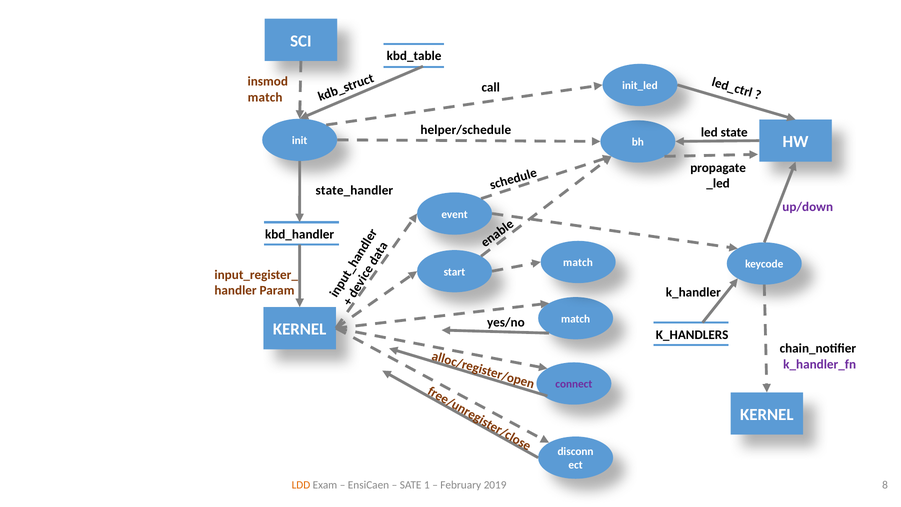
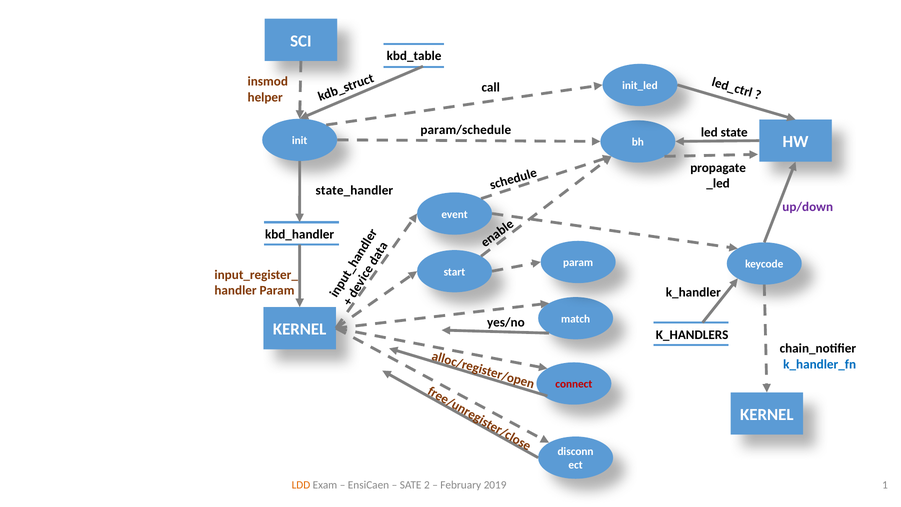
match: match -> helper (265, 97)
helper/schedule: helper/schedule -> param/schedule (466, 130)
match: match -> param (578, 263)
k_handler_fn colour: purple -> blue (820, 364)
connect colour: purple -> red (574, 384)
1: 1 -> 2 (427, 485)
8: 8 -> 1 (885, 485)
